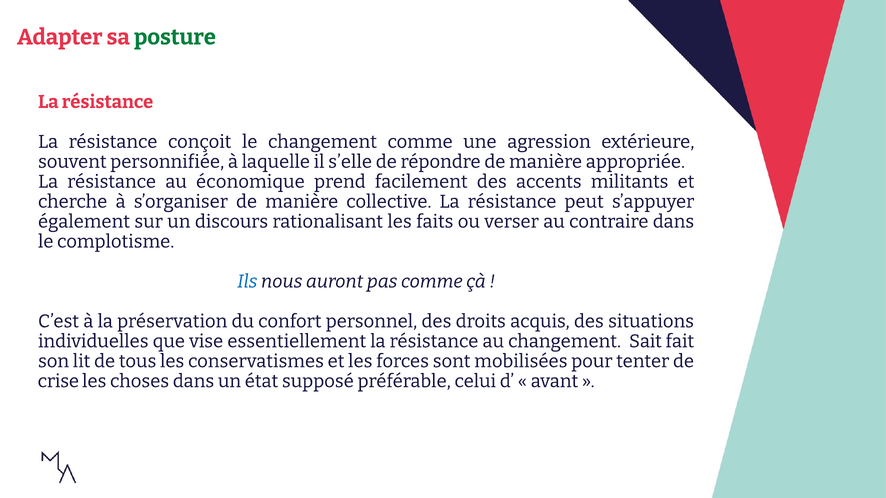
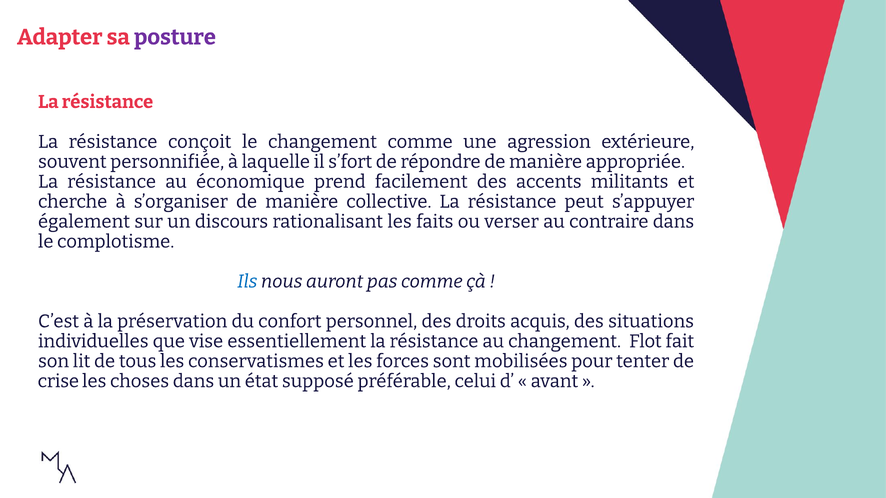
posture colour: green -> purple (175, 37)
s’elle: s’elle -> s’fort (350, 162)
Sait: Sait -> Flot (645, 341)
